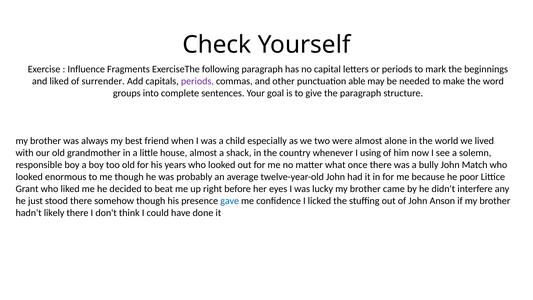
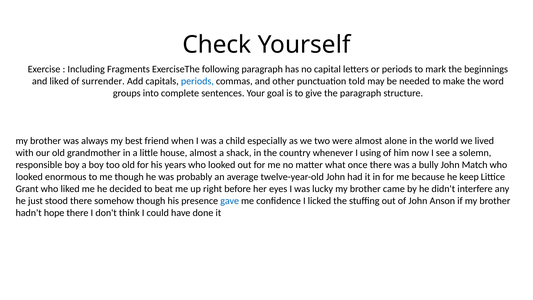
Influence: Influence -> Including (86, 69)
periods colour: purple -> blue (197, 81)
able: able -> told (357, 81)
poor: poor -> keep (469, 177)
likely: likely -> hope (54, 213)
